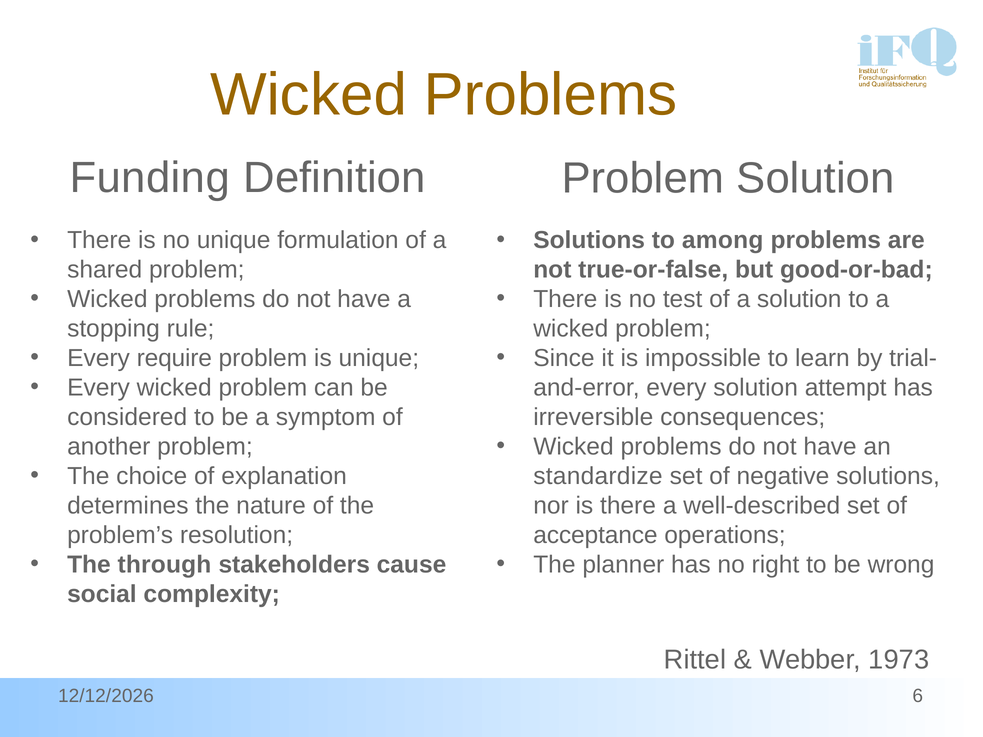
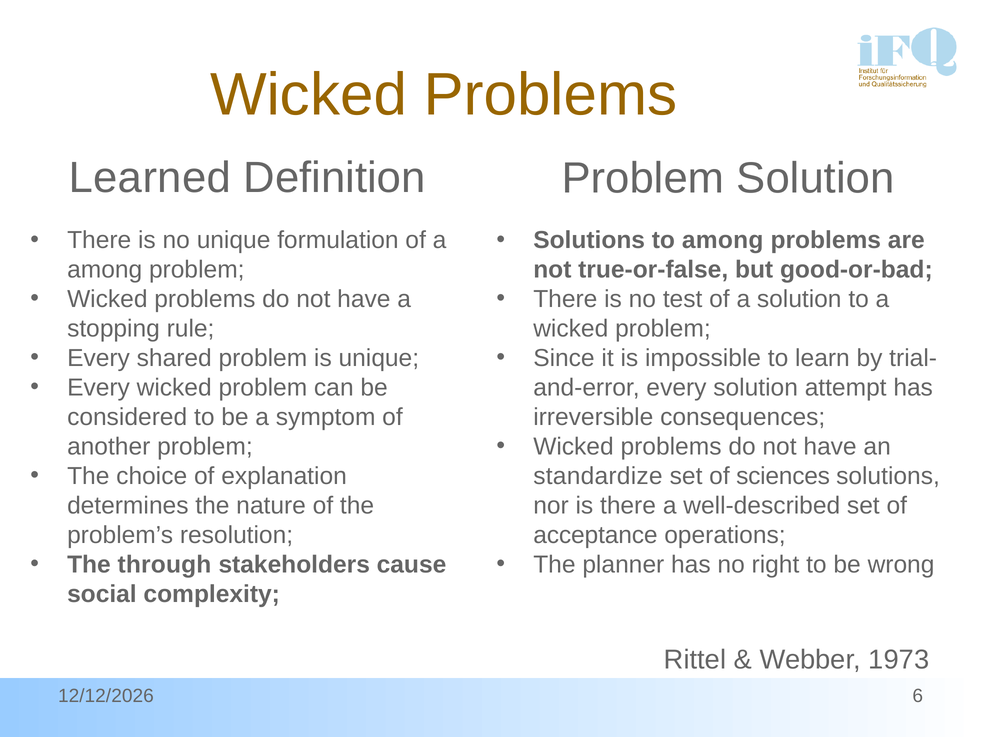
Funding: Funding -> Learned (150, 178)
shared: shared -> among (105, 270)
require: require -> shared (174, 358)
negative: negative -> sciences (783, 476)
